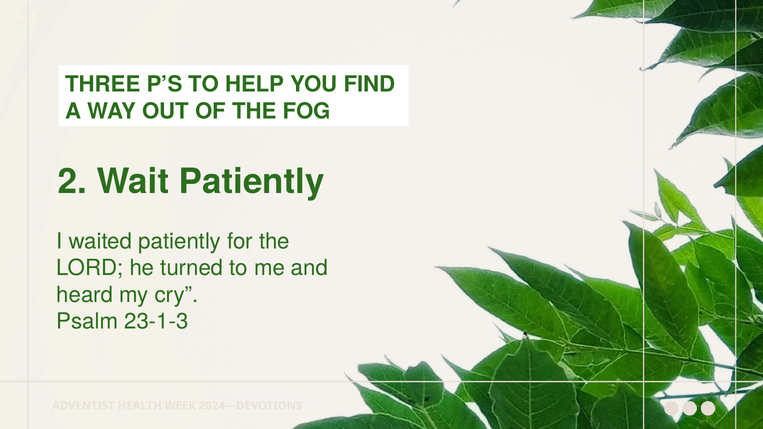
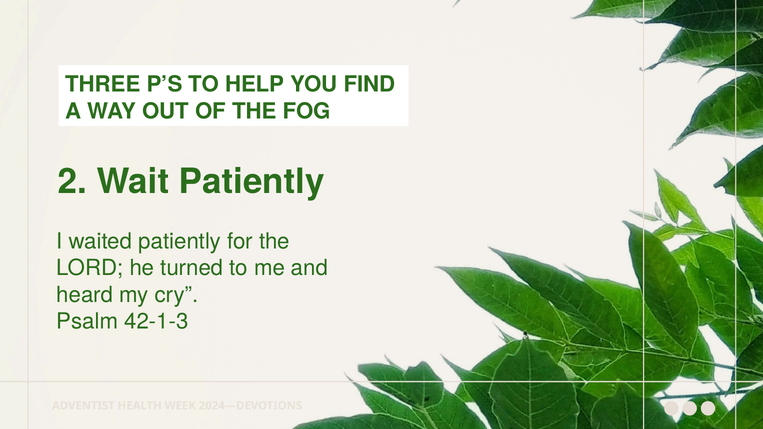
23-1-3: 23-1-3 -> 42-1-3 (156, 322)
